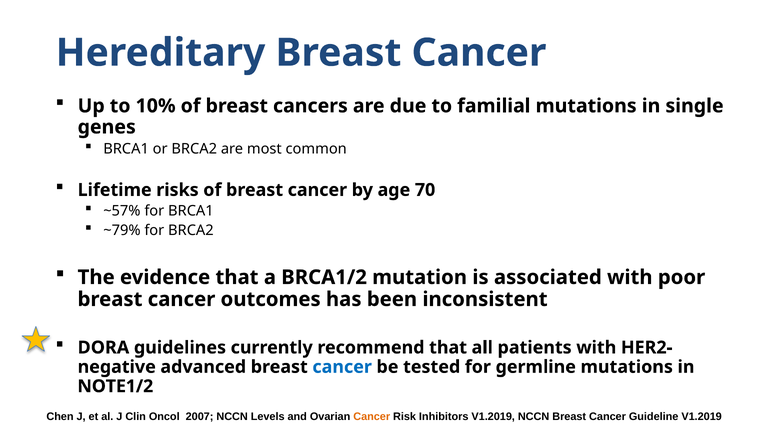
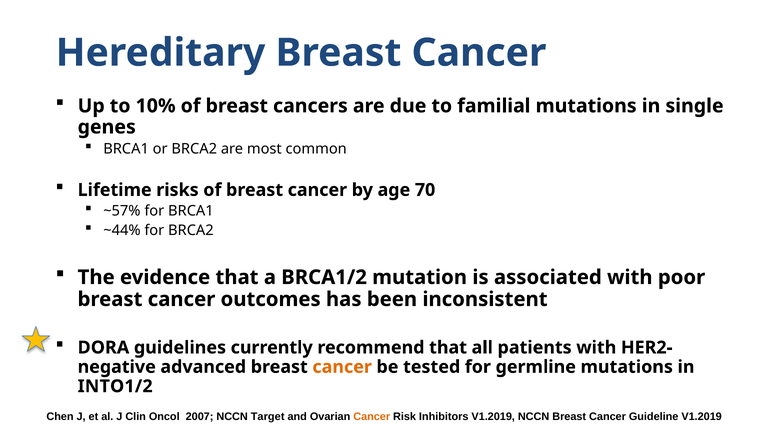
~79%: ~79% -> ~44% (122, 230)
cancer colour: blue -> orange (342, 367)
NOTE1/2: NOTE1/2 -> INTO1/2 (115, 386)
Levels: Levels -> Target (268, 416)
